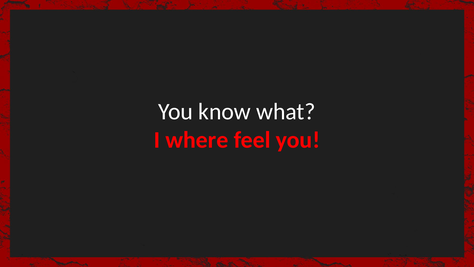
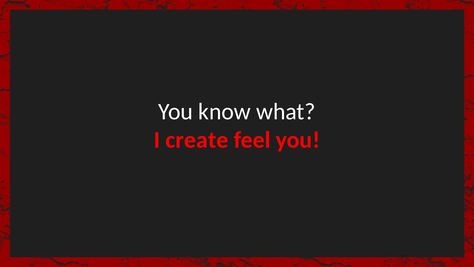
where: where -> create (197, 140)
